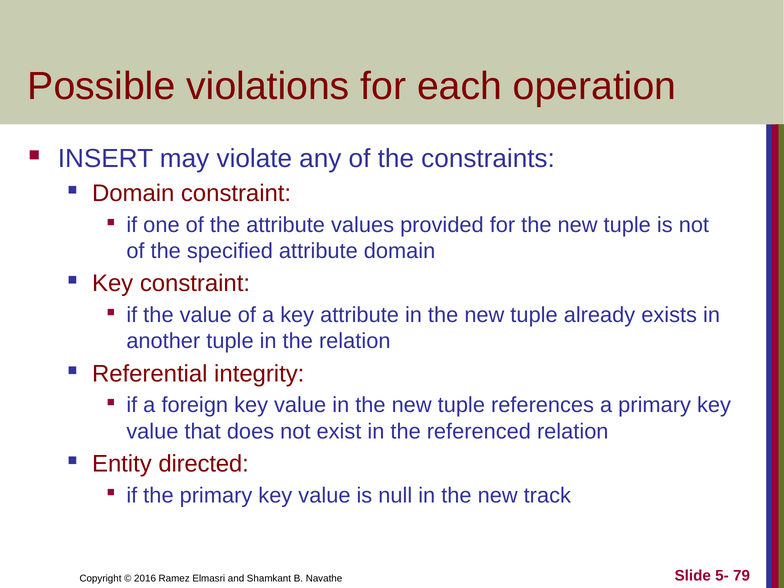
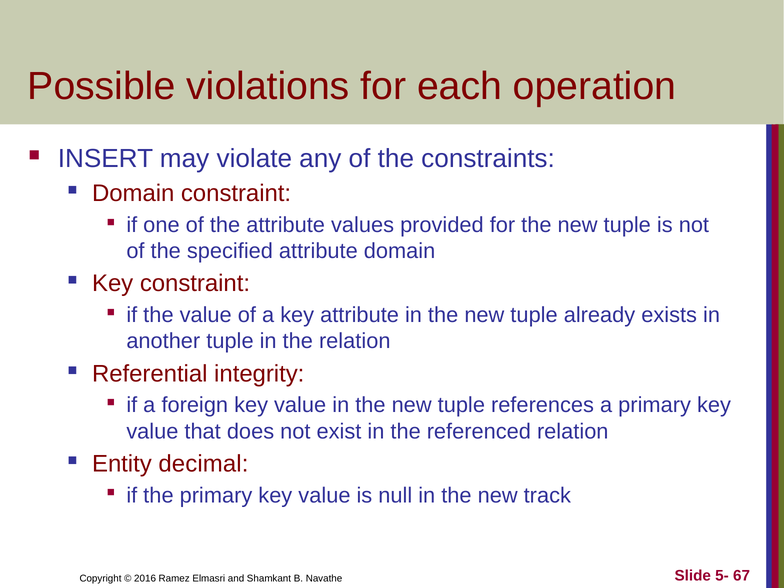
directed: directed -> decimal (203, 464)
79: 79 -> 67 (742, 576)
